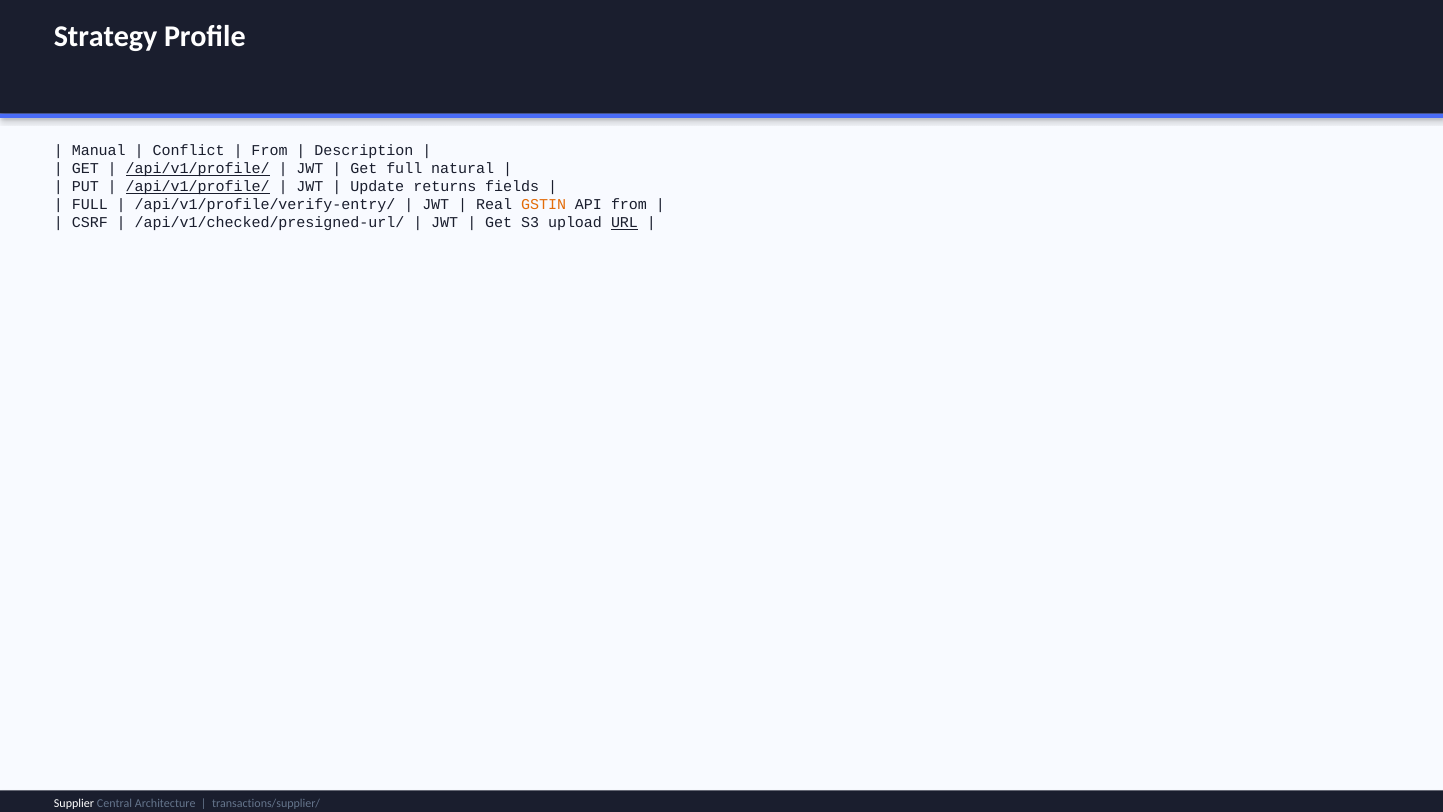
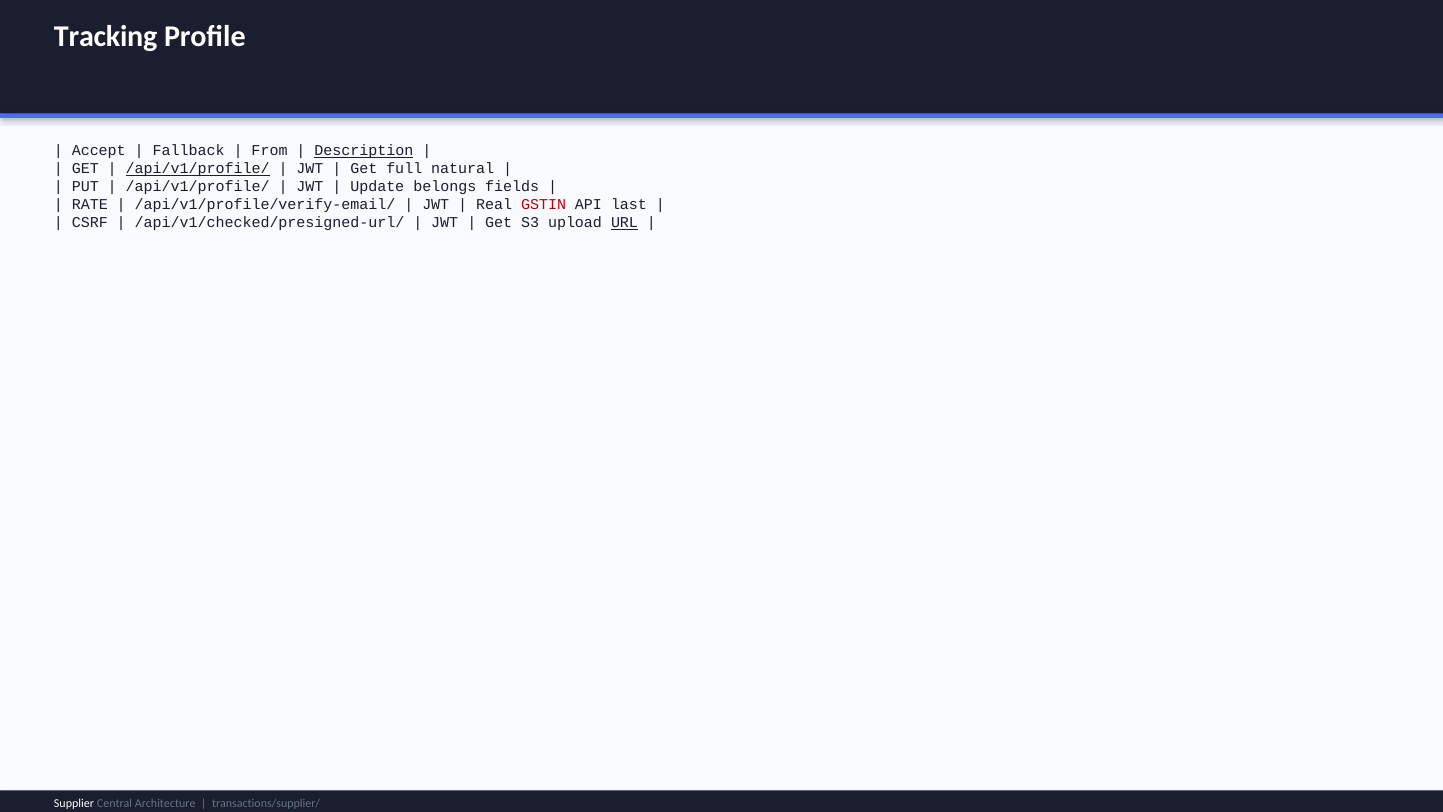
Strategy: Strategy -> Tracking (106, 36)
Manual: Manual -> Accept (99, 151)
Conflict: Conflict -> Fallback (189, 151)
Description underline: none -> present (364, 151)
/api/v1/profile/ underline: present -> none (198, 187)
returns: returns -> belongs (445, 187)
FULL: FULL -> RATE (90, 205)
/api/v1/profile/verify-entry/: /api/v1/profile/verify-entry/ -> /api/v1/profile/verify-email/ (265, 205)
GSTIN colour: orange -> red (544, 205)
API from: from -> last (629, 205)
